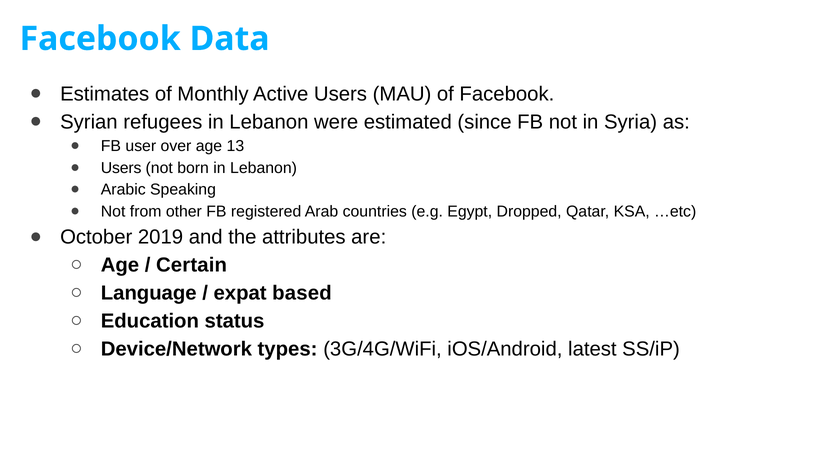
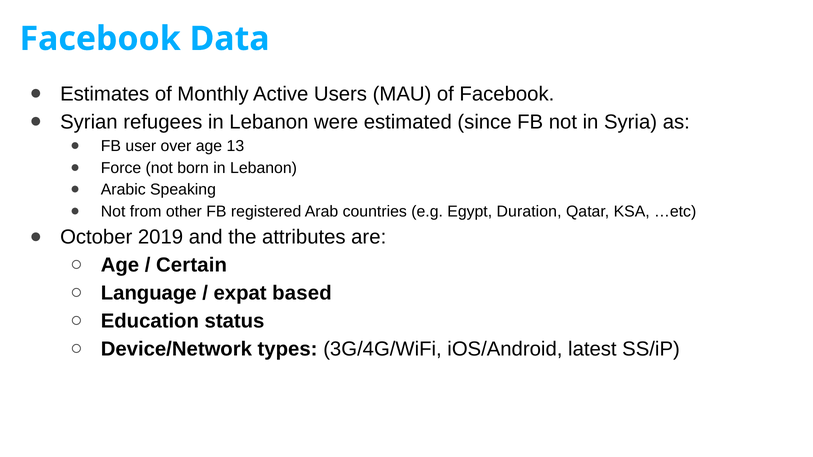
Users: Users -> Force (121, 168)
Dropped: Dropped -> Duration (529, 212)
